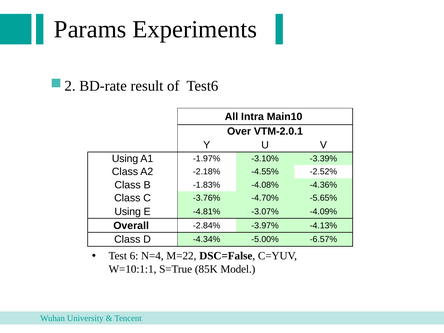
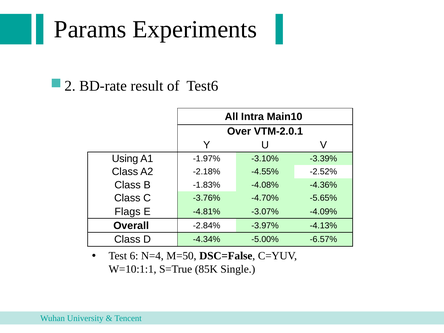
Using: Using -> Flags (128, 212)
M=22: M=22 -> M=50 (181, 256)
Model: Model -> Single (238, 269)
